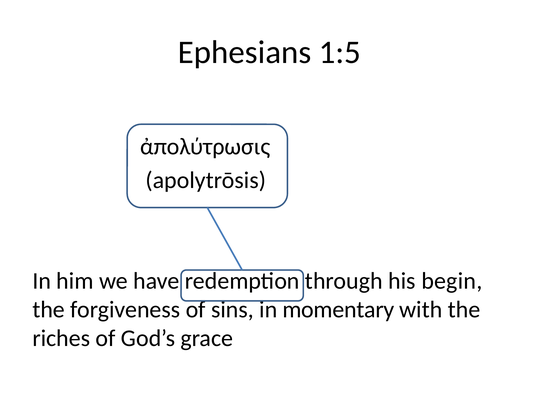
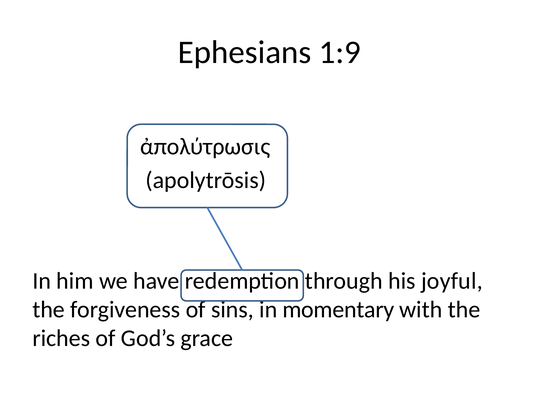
1:5: 1:5 -> 1:9 (340, 52)
begin: begin -> joyful (452, 281)
